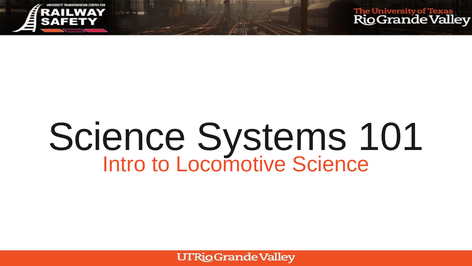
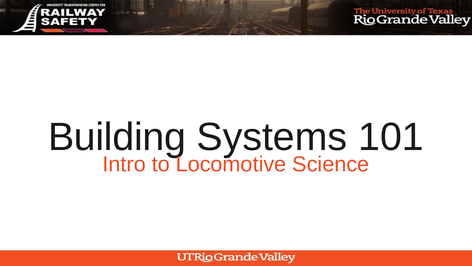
Science: Science -> Building (117, 137)
